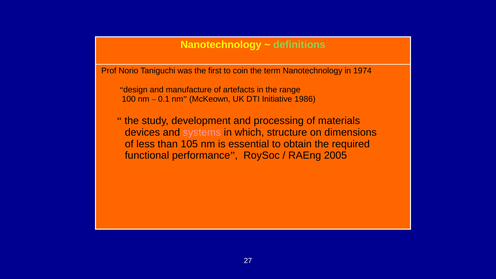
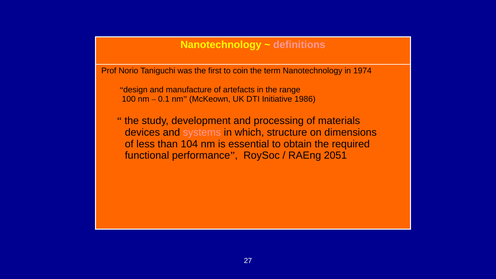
definitions colour: light green -> pink (299, 45)
105: 105 -> 104 (189, 144)
2005: 2005 -> 2051 (335, 155)
